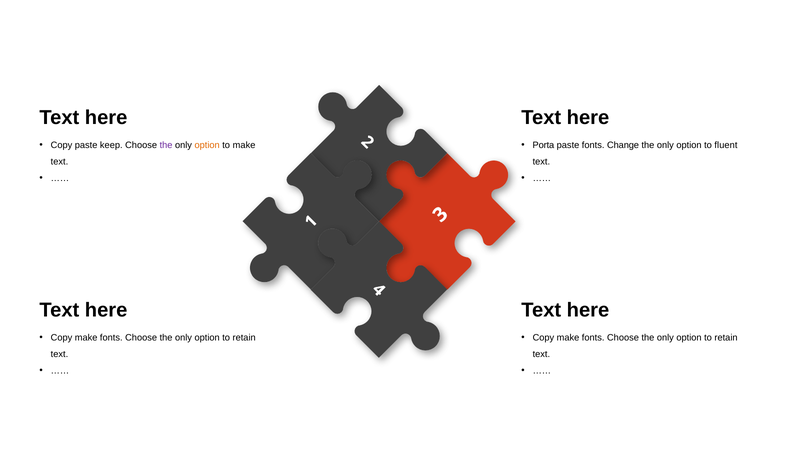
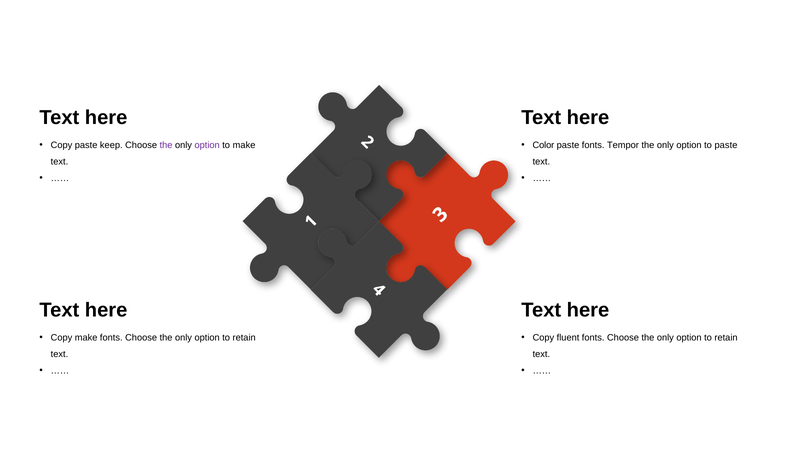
option colour: orange -> purple (207, 145)
Porta: Porta -> Color (543, 145)
Change: Change -> Tempor (623, 145)
to fluent: fluent -> paste (726, 145)
make: make -> fluent (568, 337)
